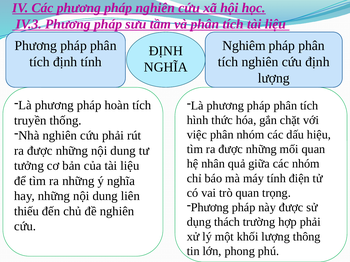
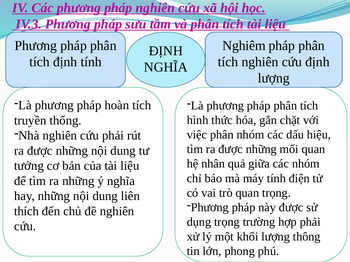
thiếu: thiếu -> thích (27, 212)
dụng thách: thách -> trọng (227, 222)
